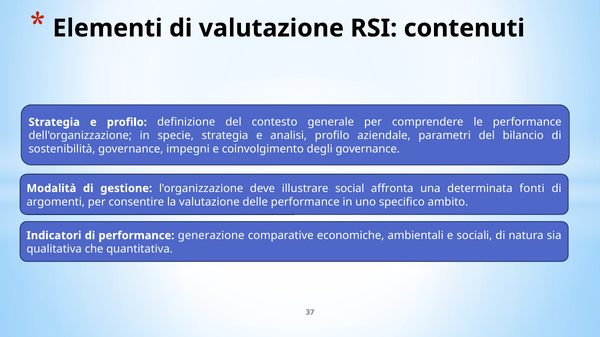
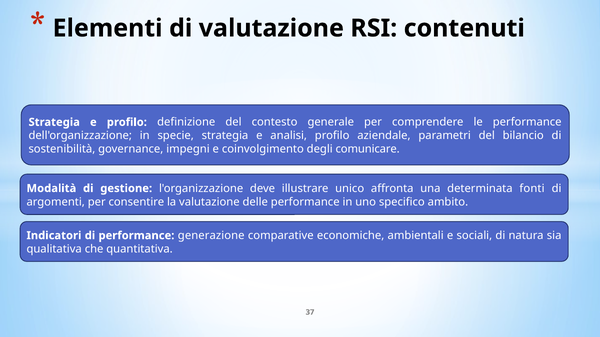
degli governance: governance -> comunicare (368, 149)
social: social -> unico (350, 189)
